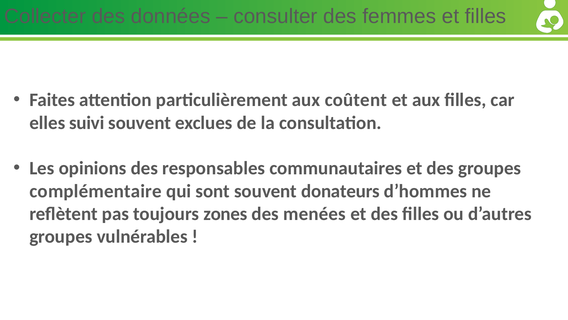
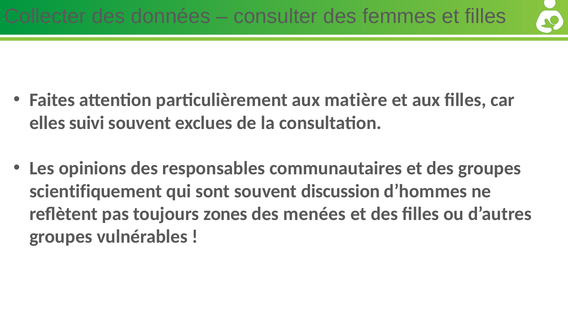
coûtent: coûtent -> matière (356, 100)
complémentaire: complémentaire -> scientifiquement (96, 191)
donateurs: donateurs -> discussion (340, 191)
